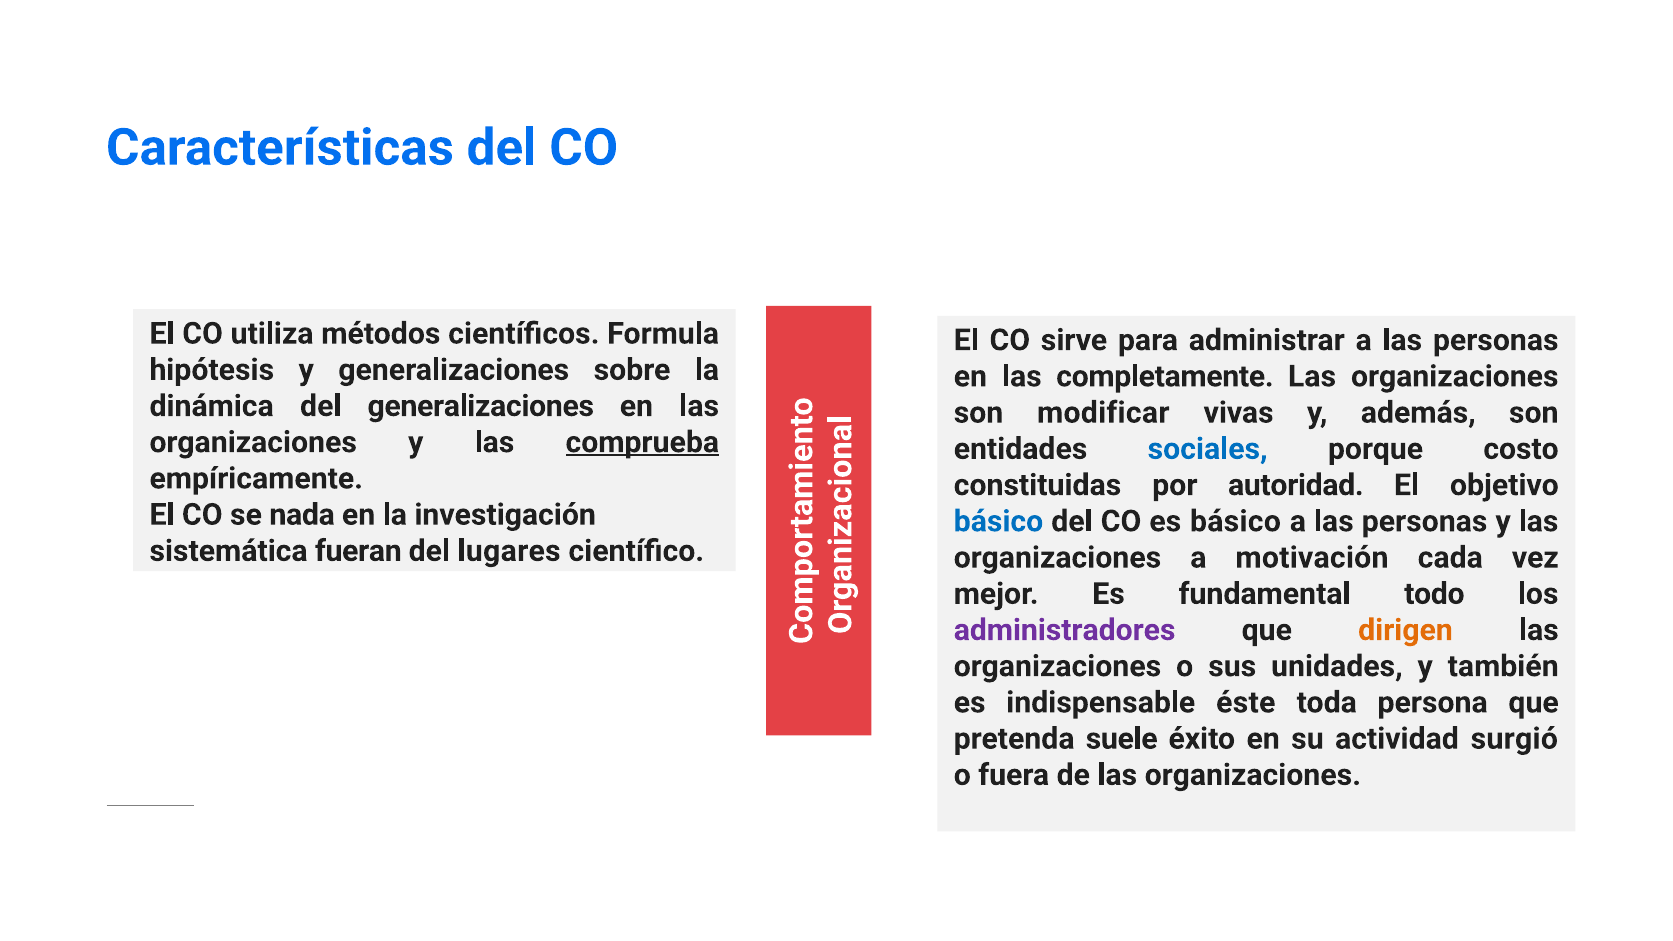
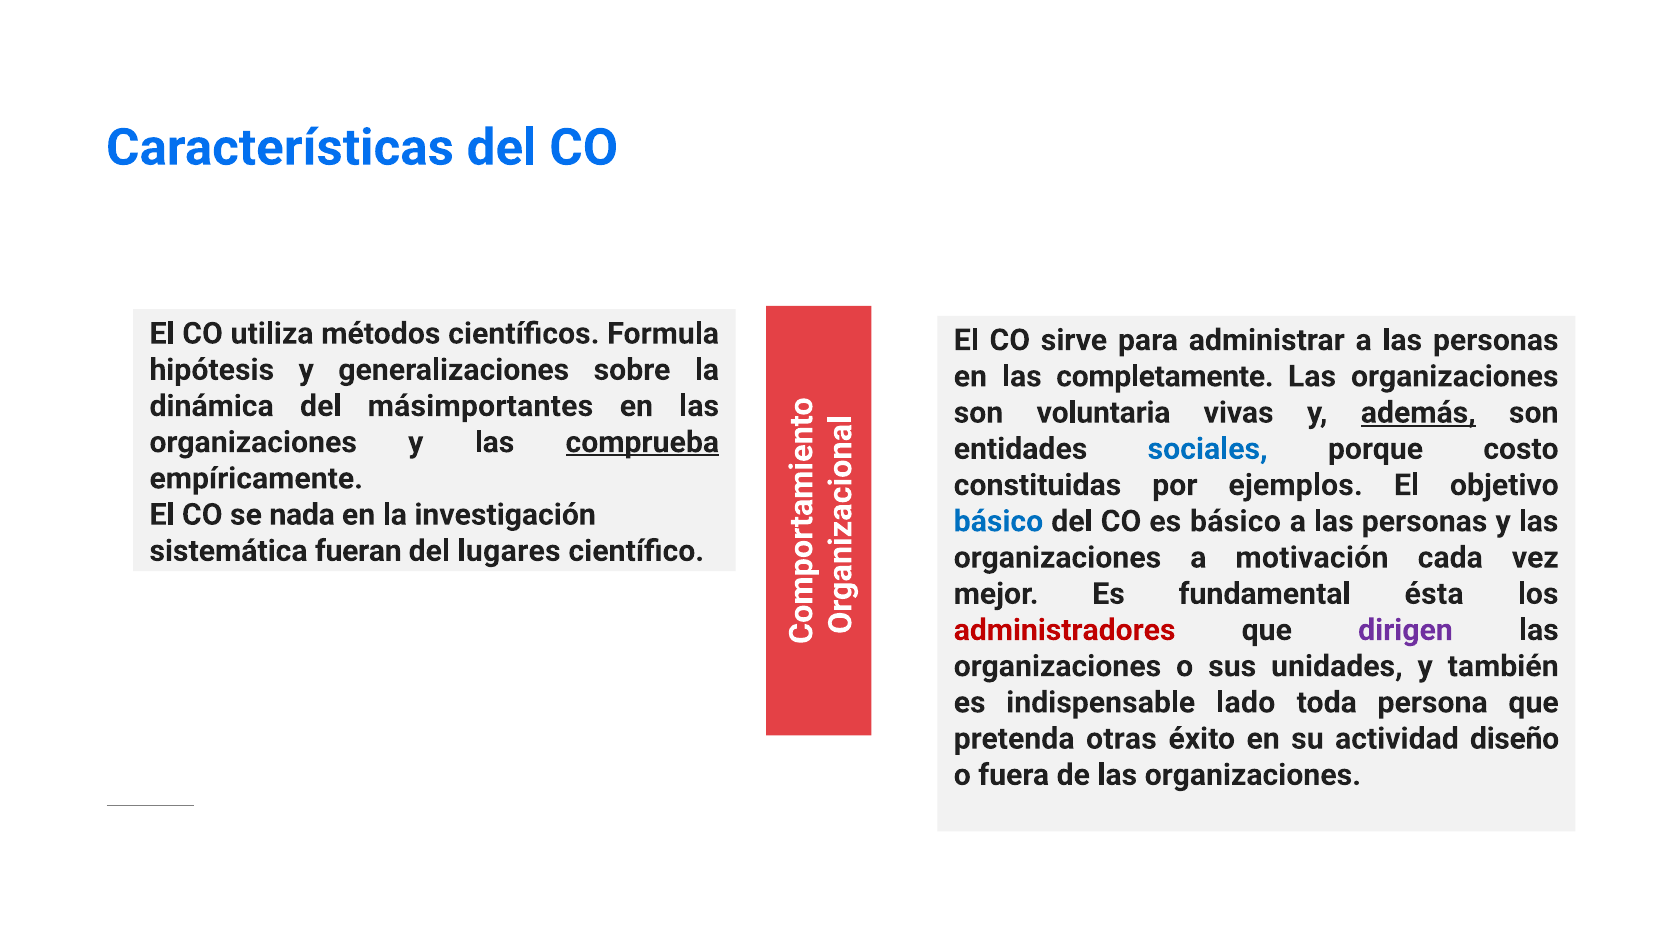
del generalizaciones: generalizaciones -> másimportantes (480, 406)
modificar: modificar -> voluntaria (1103, 413)
además underline: none -> present (1418, 413)
autoridad: autoridad -> ejemplos (1296, 485)
todo: todo -> ésta (1434, 594)
administradores colour: purple -> red (1065, 630)
dirigen colour: orange -> purple (1405, 630)
éste: éste -> lado (1246, 702)
suele: suele -> otras (1121, 739)
surgió: surgió -> diseño (1515, 739)
